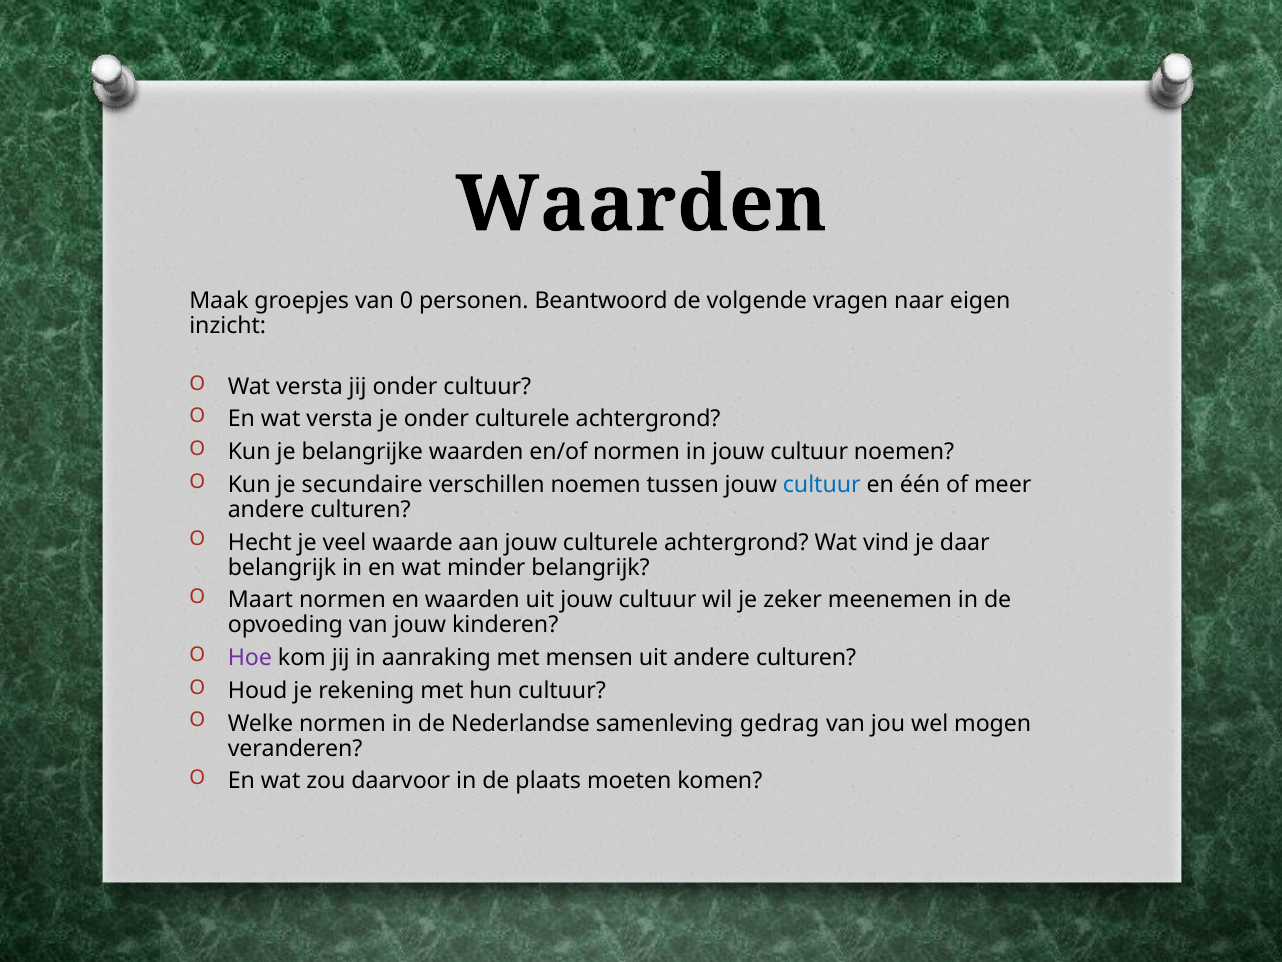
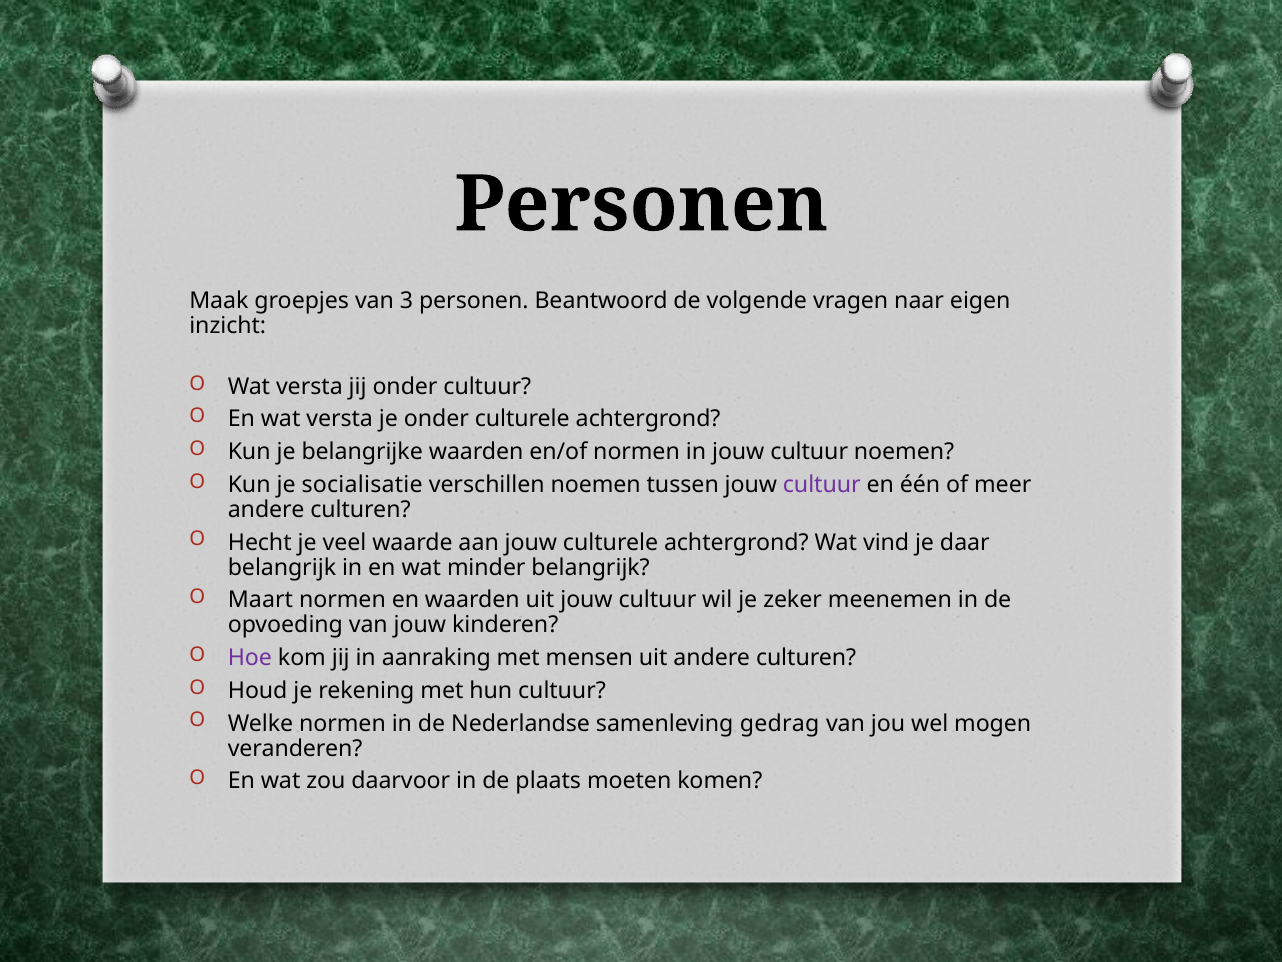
Waarden: Waarden -> Personen (641, 204)
0: 0 -> 3 (407, 301)
secundaire: secundaire -> socialisatie (362, 484)
cultuur colour: blue -> purple (822, 484)
